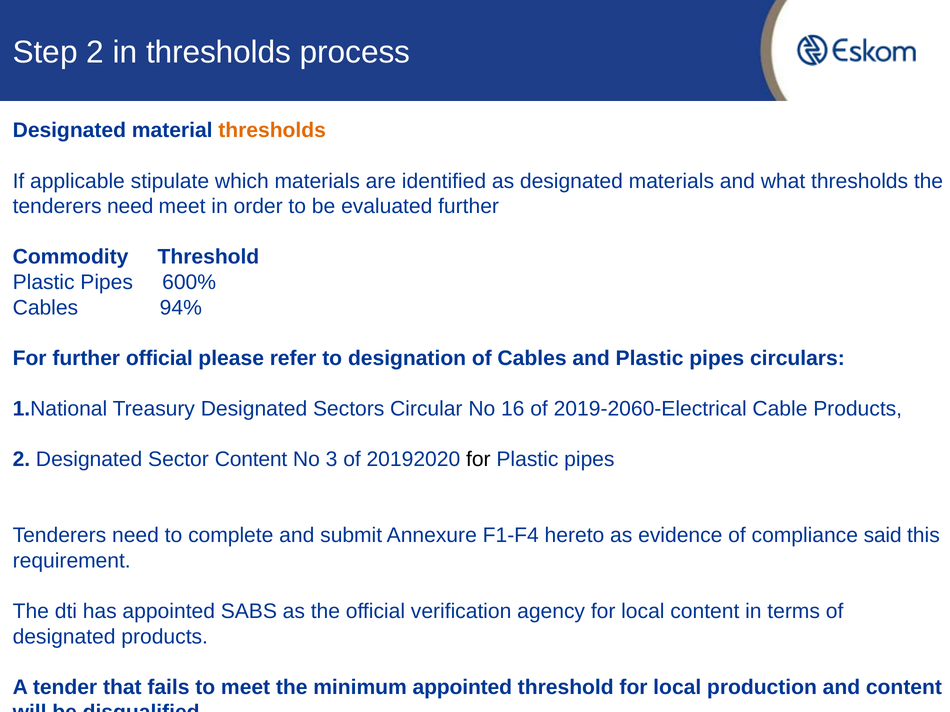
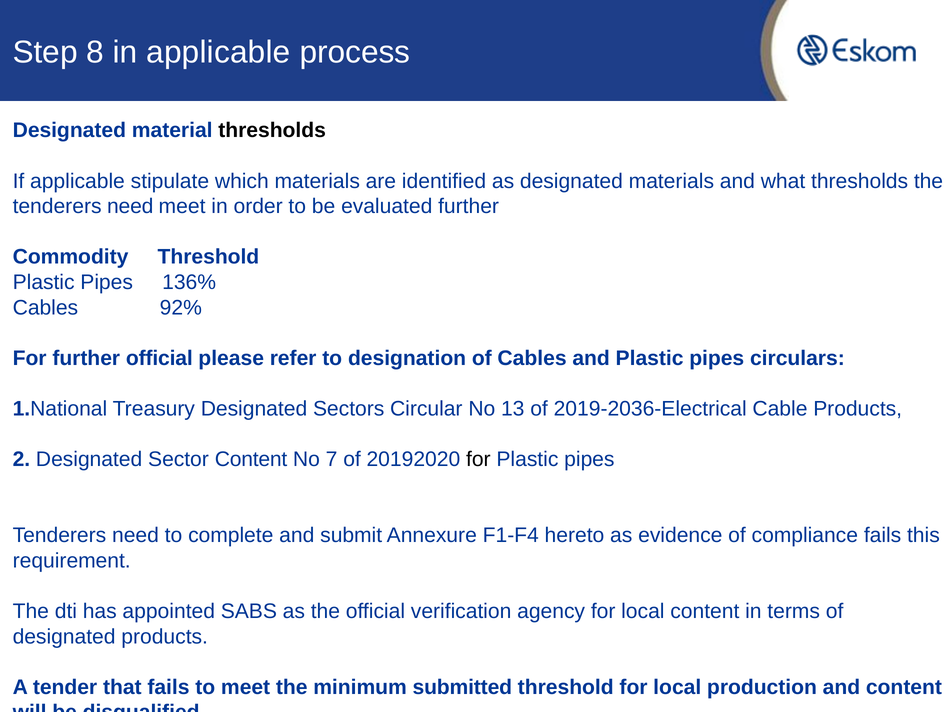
Step 2: 2 -> 8 (95, 53)
in thresholds: thresholds -> applicable (218, 53)
thresholds colour: orange -> black (272, 131)
600%: 600% -> 136% (189, 283)
94%: 94% -> 92% (181, 308)
16: 16 -> 13 (513, 409)
2019-2060-Electrical: 2019-2060-Electrical -> 2019-2036-Electrical (650, 409)
3: 3 -> 7 (332, 460)
compliance said: said -> fails (883, 536)
minimum appointed: appointed -> submitted (462, 688)
